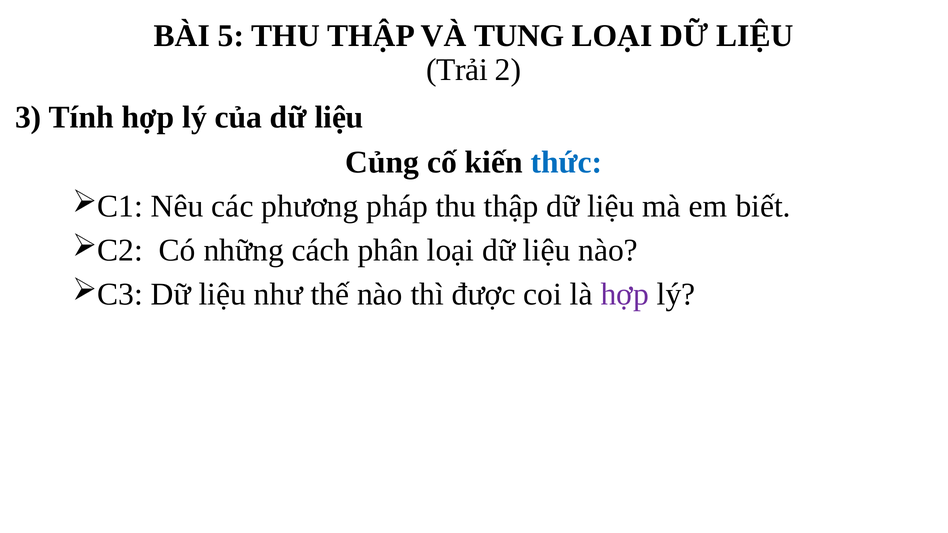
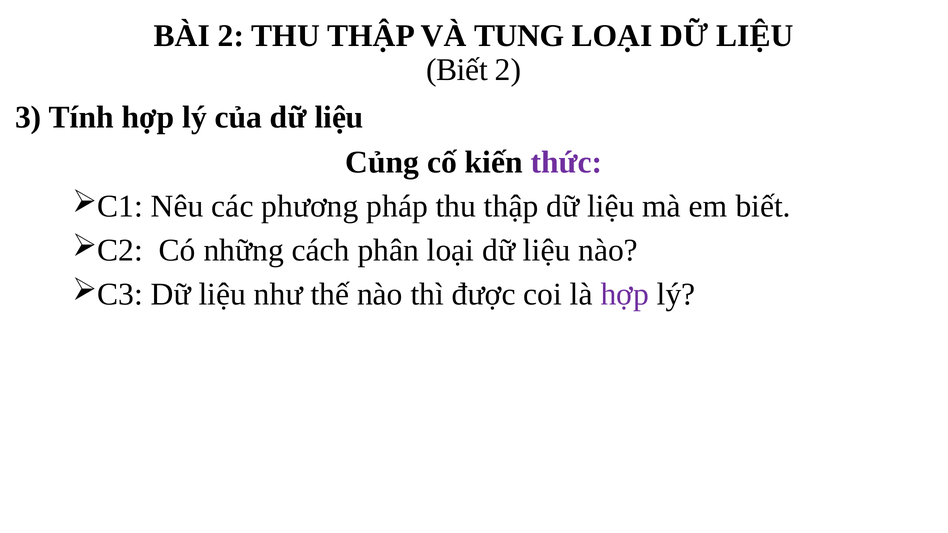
BÀI 5: 5 -> 2 (231, 36)
Trải: Trải -> Biết (457, 70)
thức colour: blue -> purple (566, 162)
